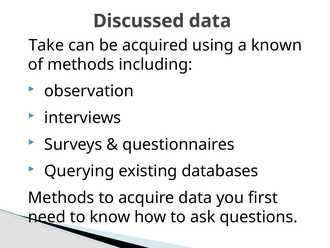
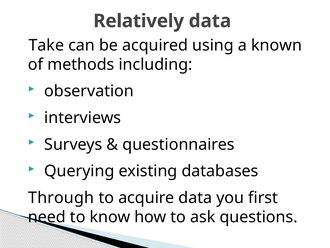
Discussed: Discussed -> Relatively (139, 21)
Methods: Methods -> Through (61, 197)
